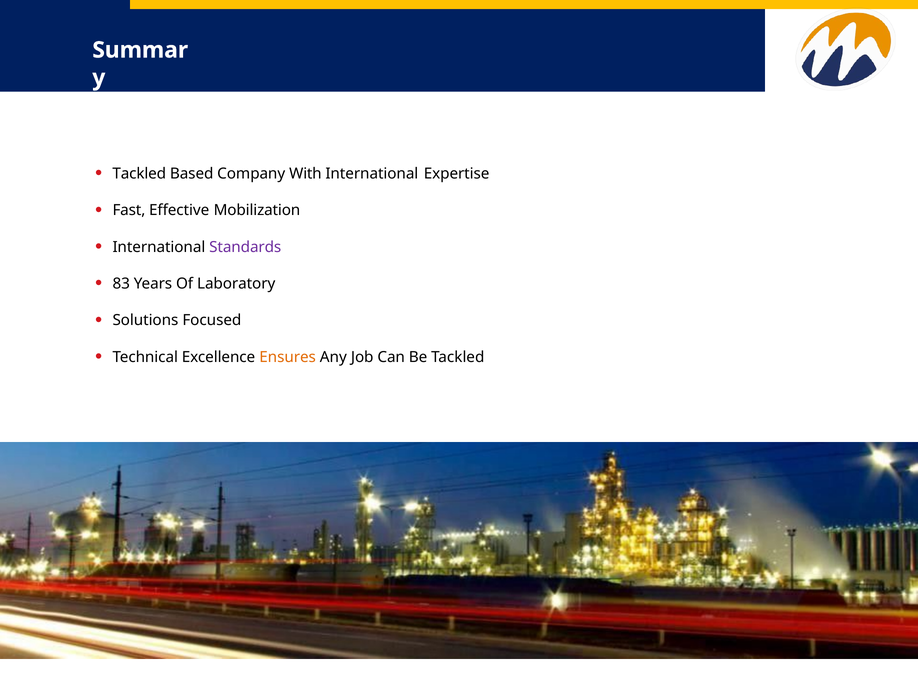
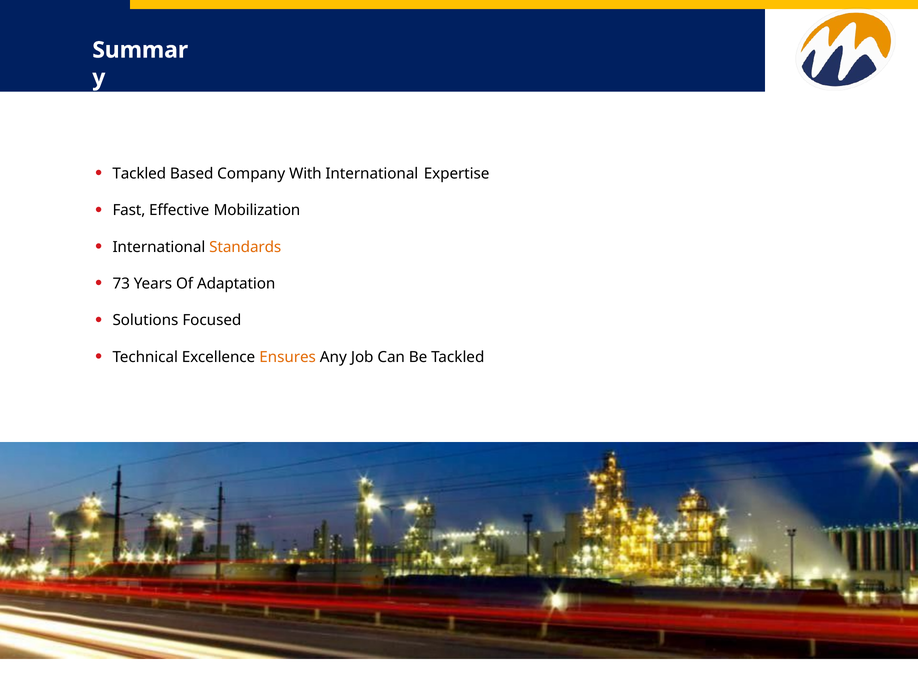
Standards colour: purple -> orange (245, 247)
83: 83 -> 73 (121, 284)
Laboratory: Laboratory -> Adaptation (236, 284)
